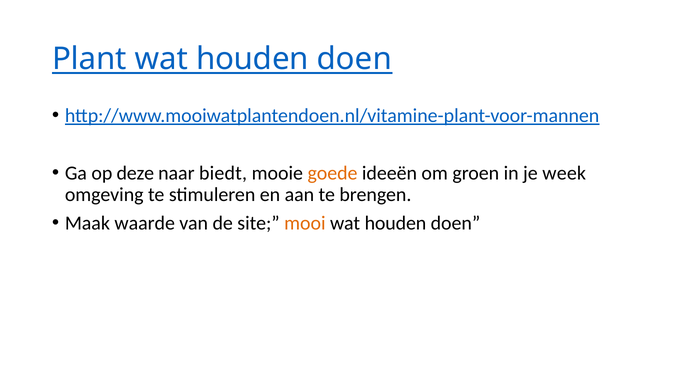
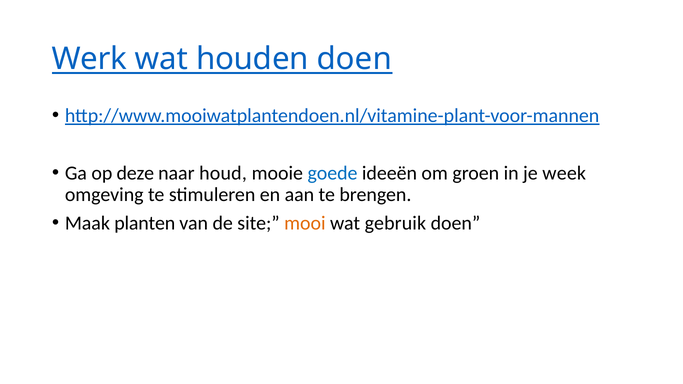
Plant: Plant -> Werk (89, 59)
biedt: biedt -> houd (223, 173)
goede colour: orange -> blue (333, 173)
waarde: waarde -> planten (145, 223)
houden: houden -> gebruik (395, 223)
